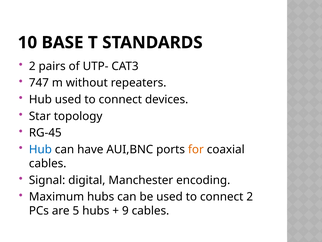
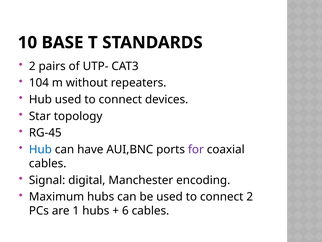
747: 747 -> 104 (39, 83)
for colour: orange -> purple (196, 149)
5: 5 -> 1 (76, 210)
9: 9 -> 6 (125, 210)
